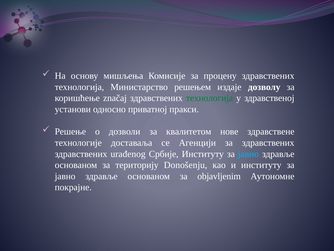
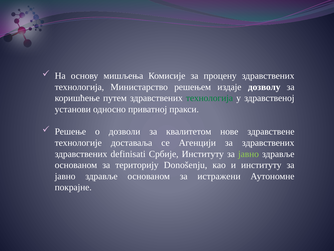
značaj: značaj -> путем (115, 98)
urađenog: urađenog -> definisati (128, 154)
јавно colour: light blue -> light green (248, 154)
objavljenim: objavljenim -> истражени (219, 176)
